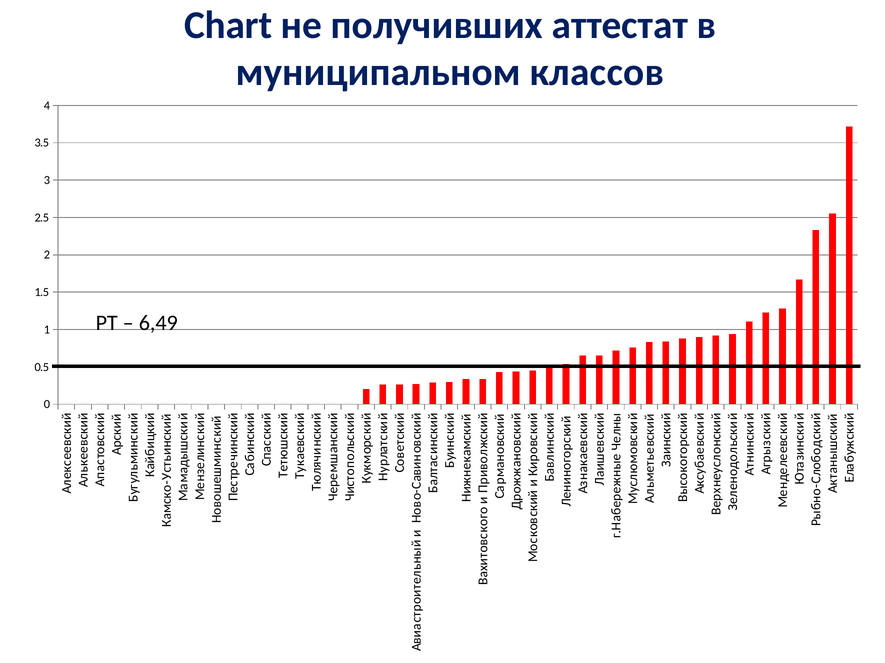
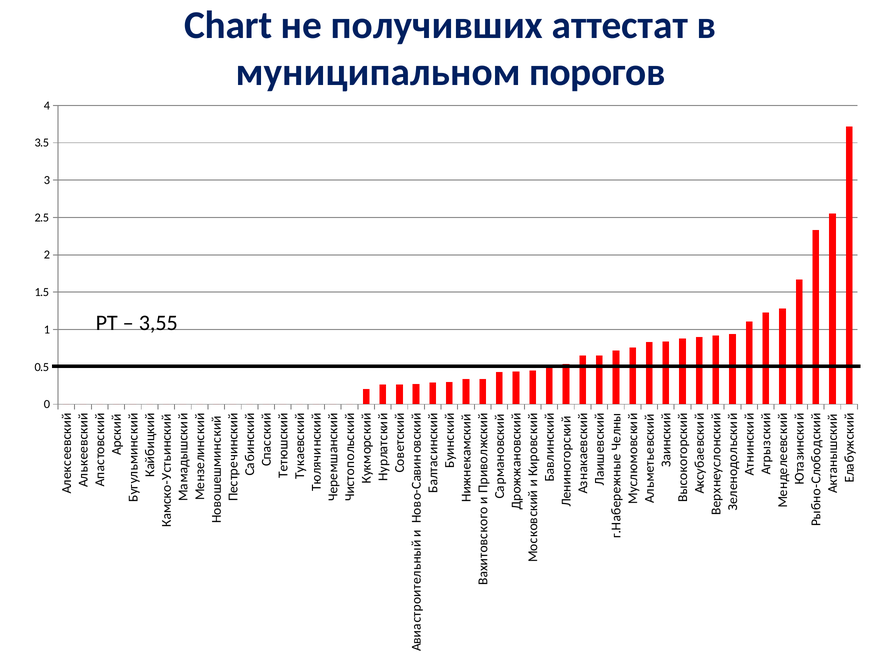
классов: классов -> порогов (597, 72)
6,49: 6,49 -> 3,55 (158, 323)
